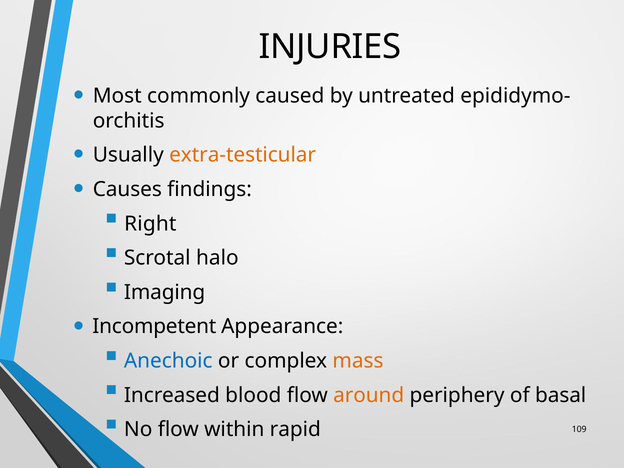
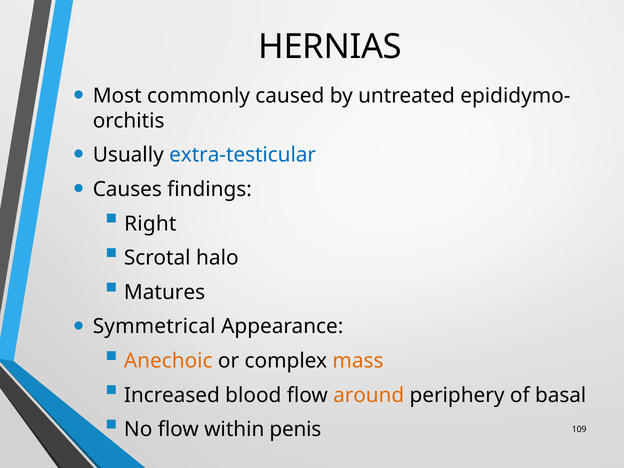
INJURIES: INJURIES -> HERNIAS (330, 47)
extra-testicular colour: orange -> blue (243, 155)
Imaging: Imaging -> Matures (165, 292)
Incompetent: Incompetent -> Symmetrical (154, 327)
Anechoic colour: blue -> orange (168, 361)
rapid: rapid -> penis (295, 430)
